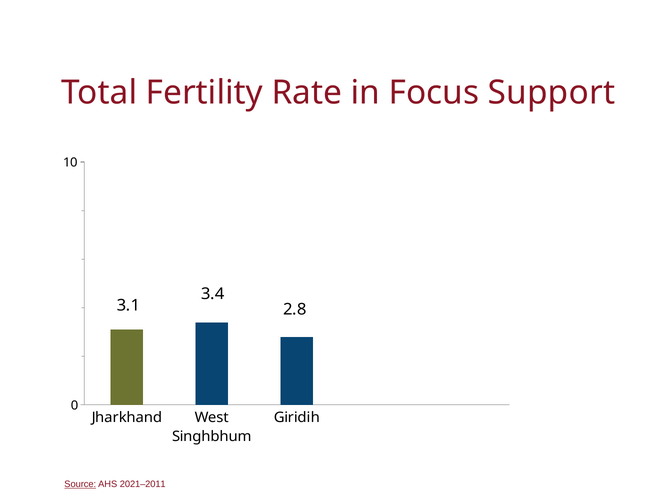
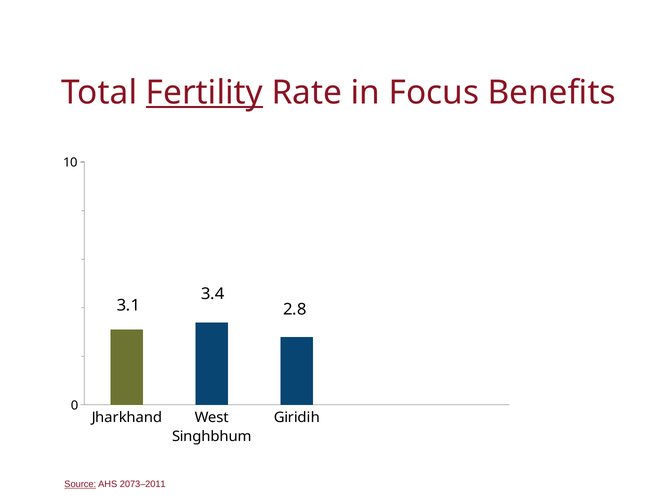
Fertility underline: none -> present (204, 93)
Support: Support -> Benefits (552, 93)
2021–2011: 2021–2011 -> 2073–2011 (143, 484)
